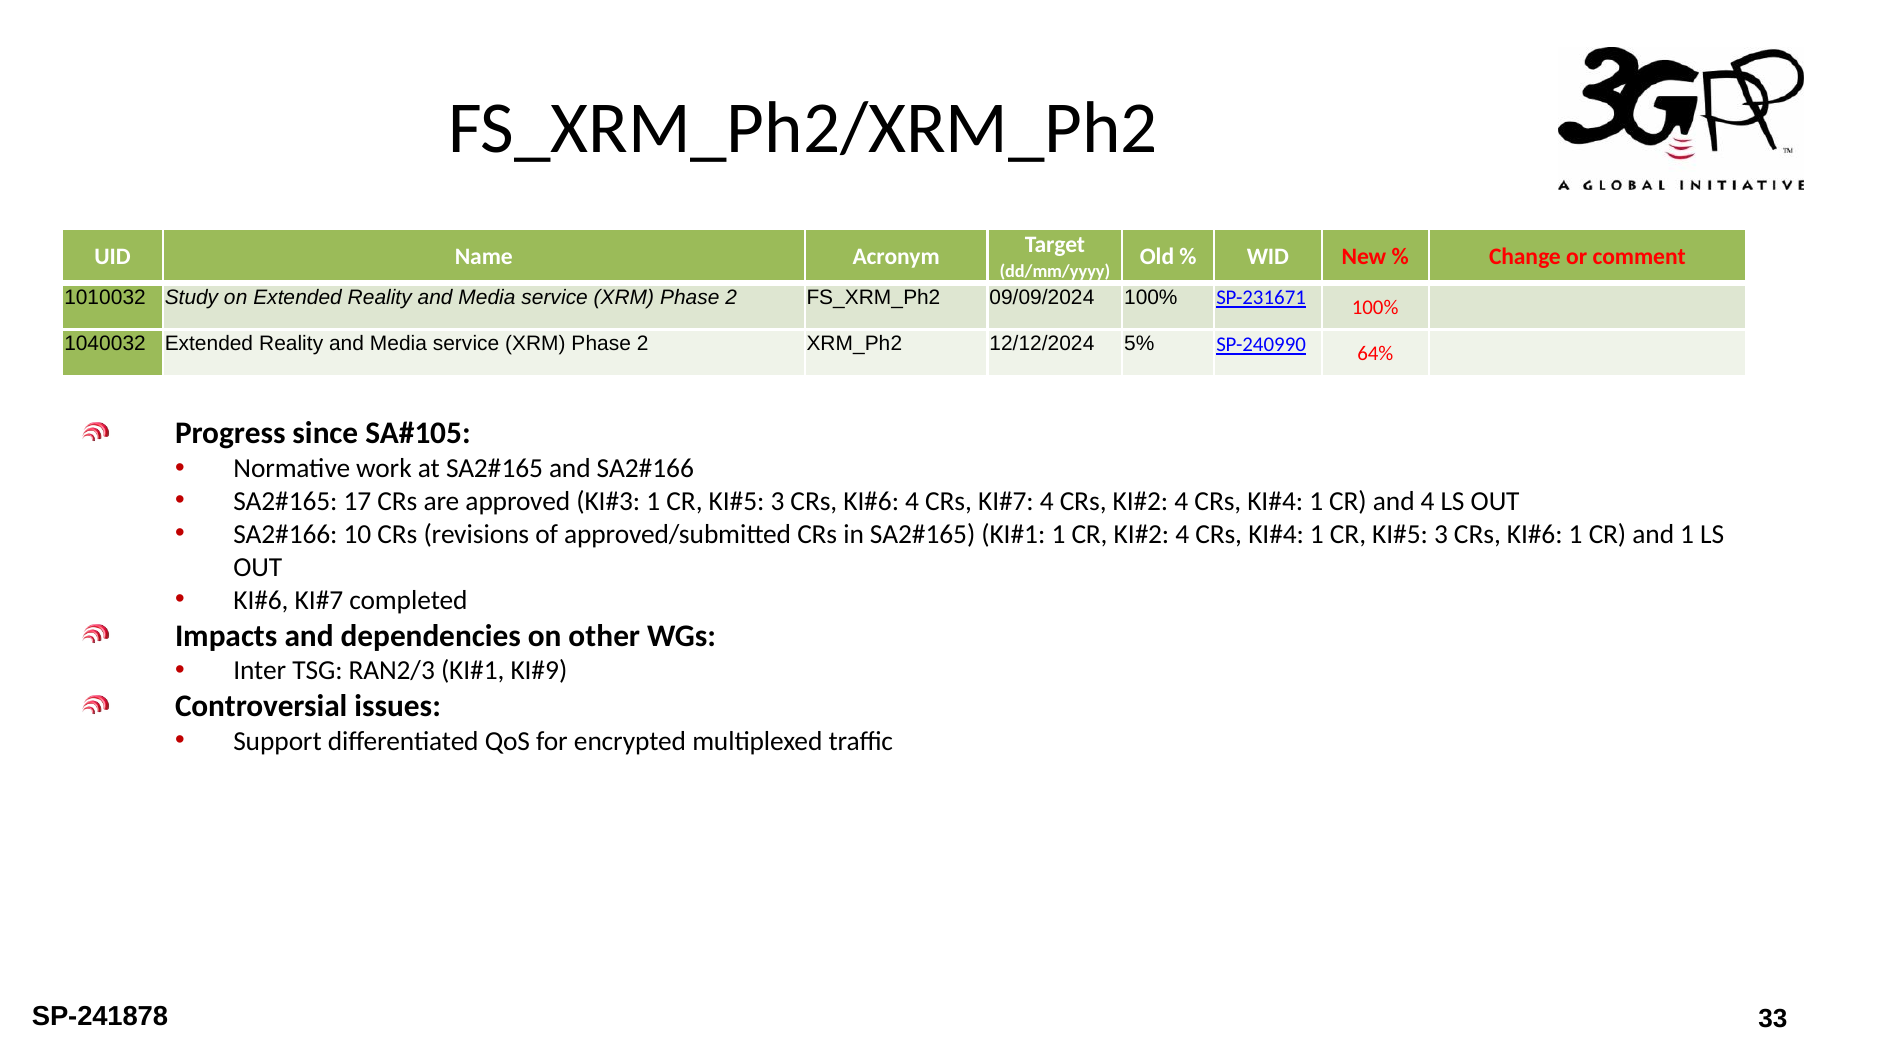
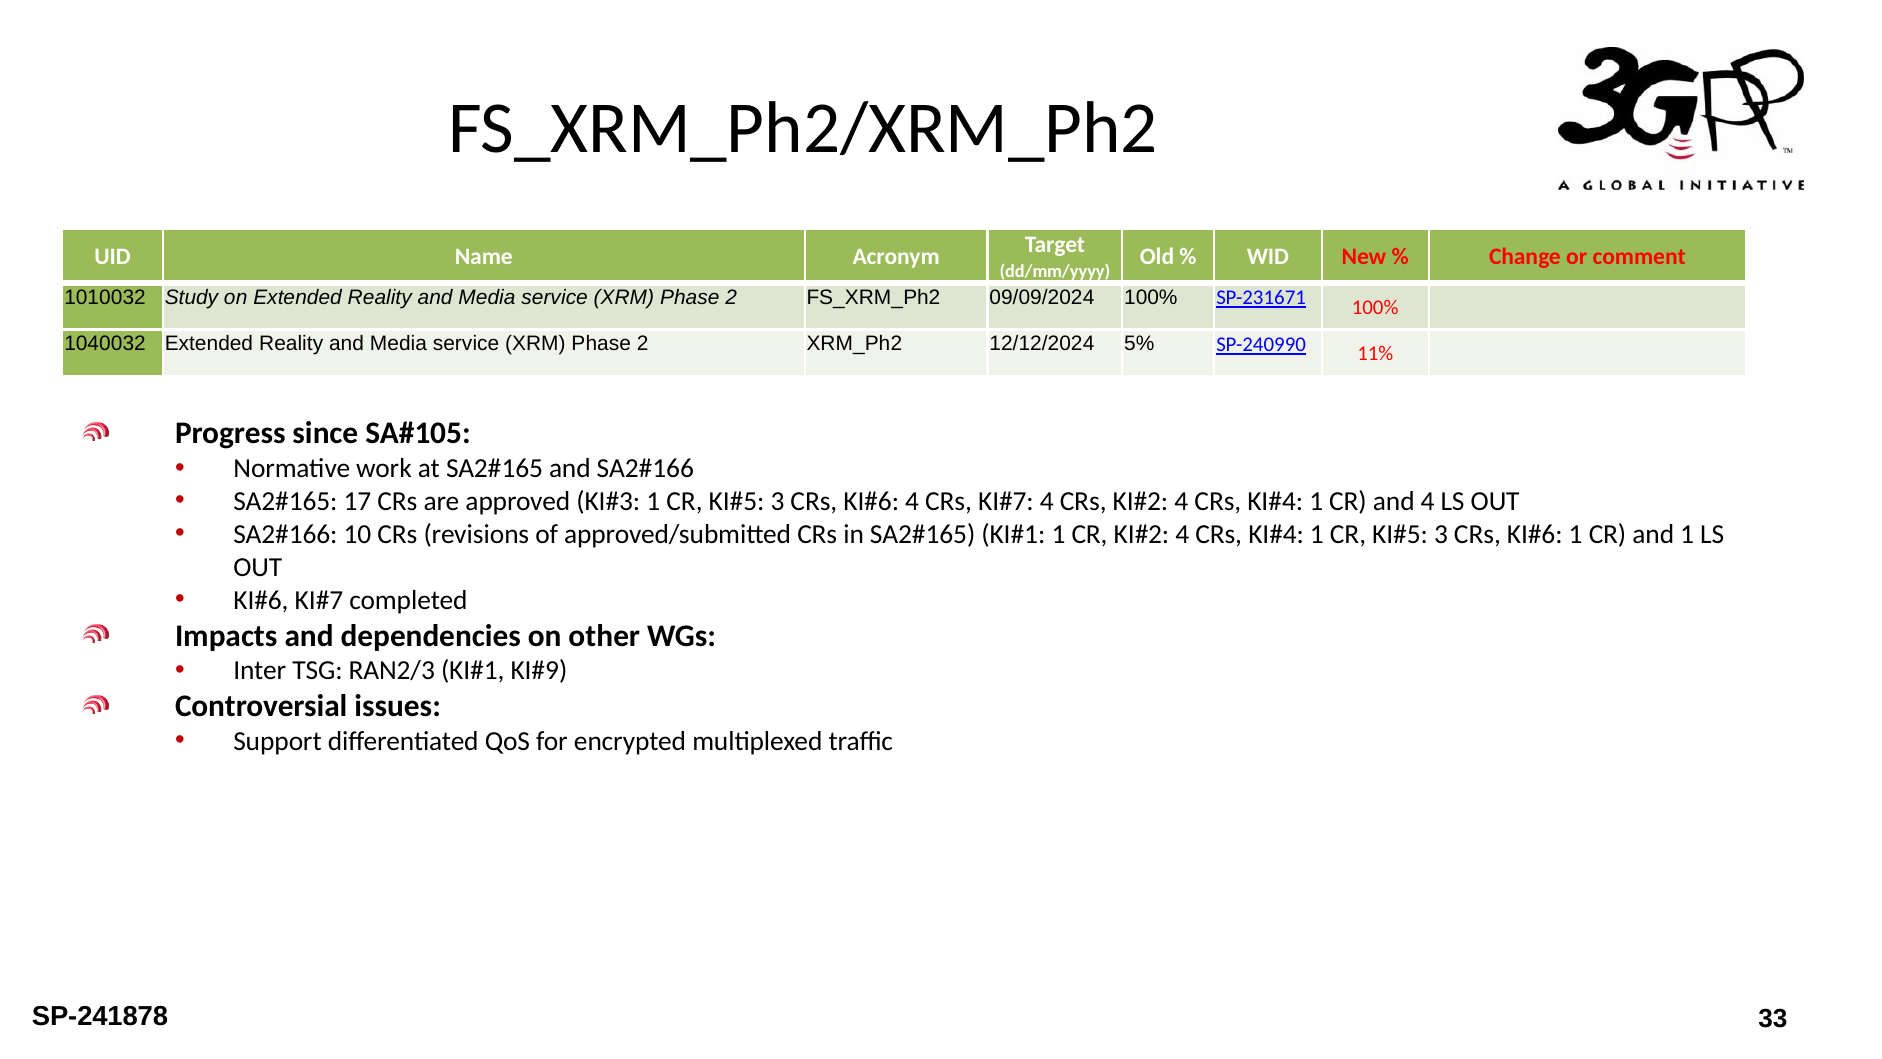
64%: 64% -> 11% (1375, 354)
